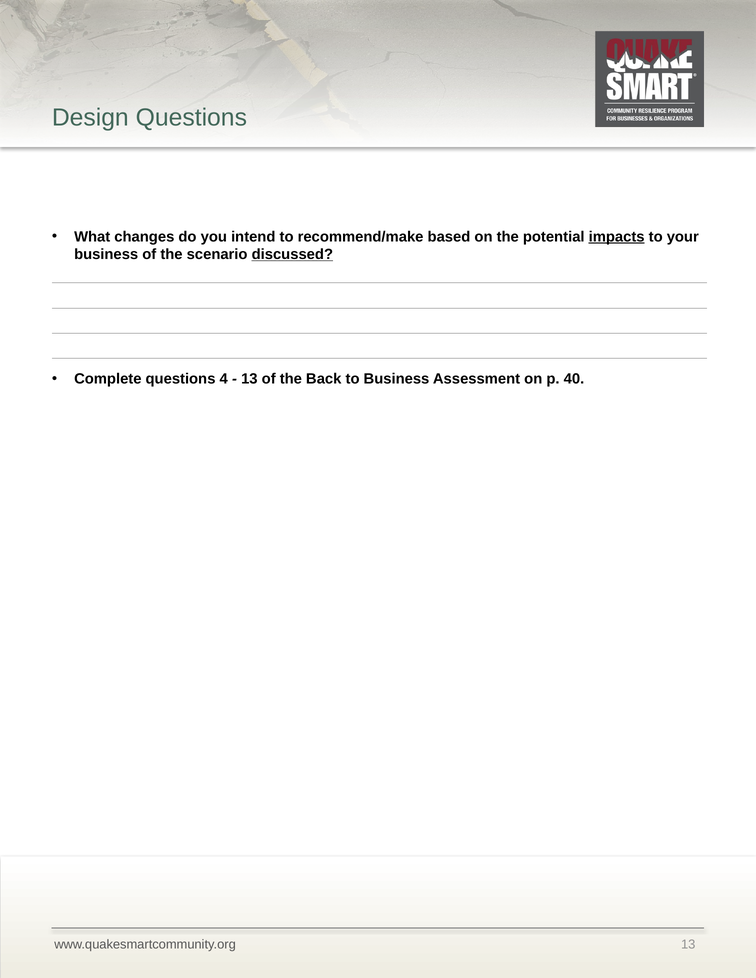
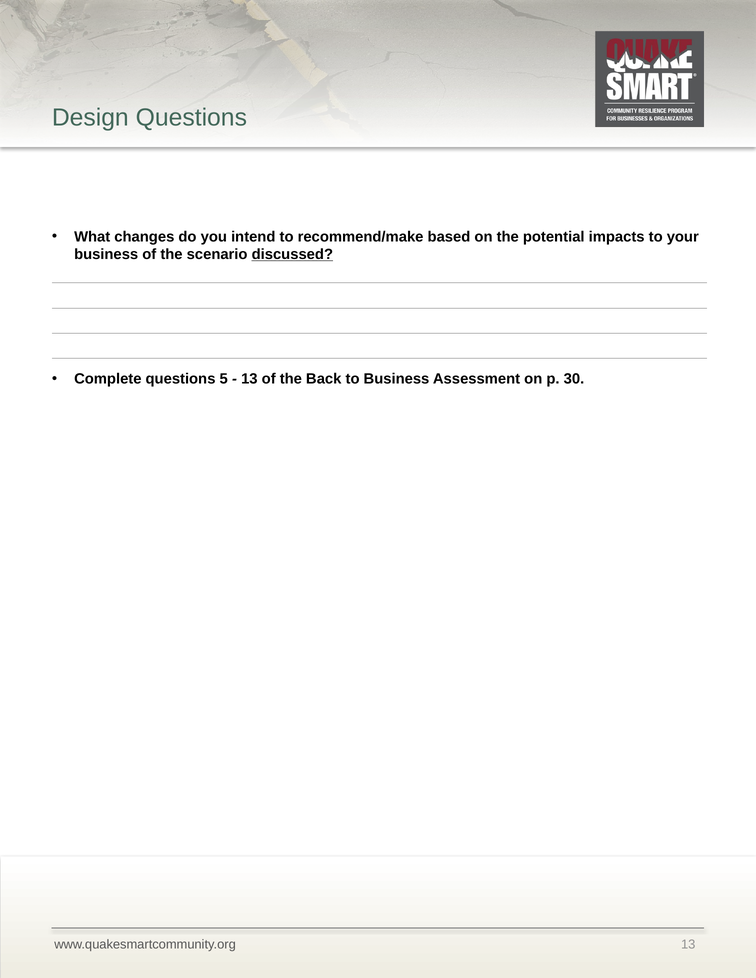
impacts underline: present -> none (617, 237)
4: 4 -> 5 (224, 379)
40: 40 -> 30 (574, 379)
